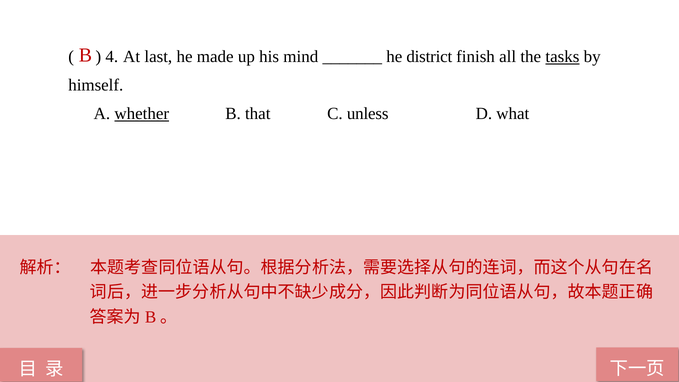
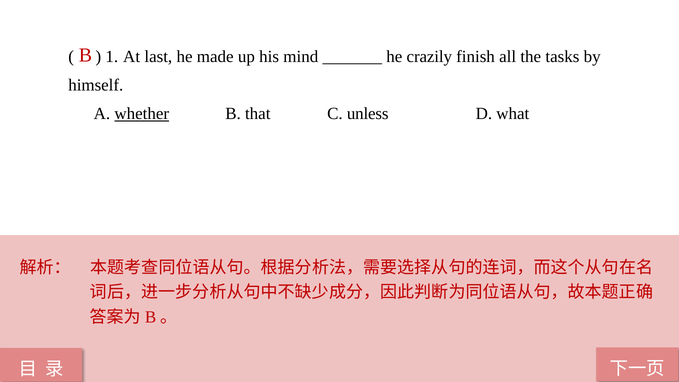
4: 4 -> 1 (112, 57)
district: district -> crazily (429, 57)
tasks underline: present -> none (562, 57)
